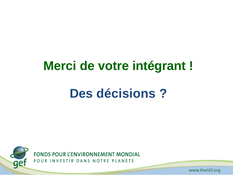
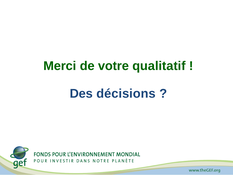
intégrant: intégrant -> qualitatif (159, 66)
